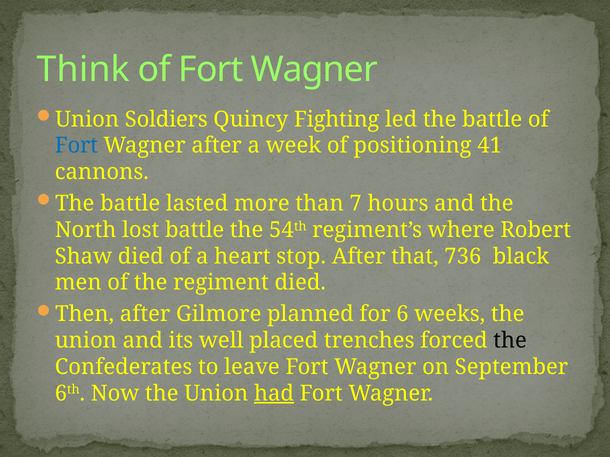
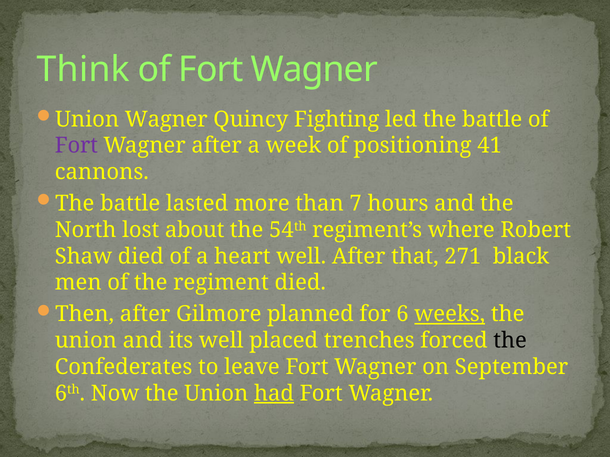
Union Soldiers: Soldiers -> Wagner (166, 119)
Fort colour: blue -> purple (76, 146)
lost battle: battle -> about (195, 230)
heart stop: stop -> well (301, 257)
736: 736 -> 271 (463, 257)
weeks underline: none -> present (450, 315)
